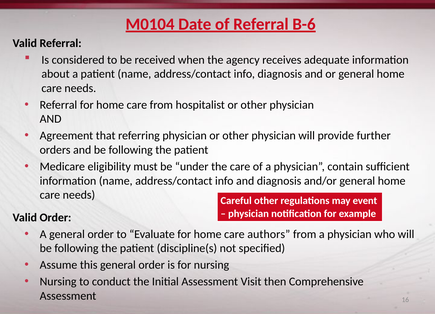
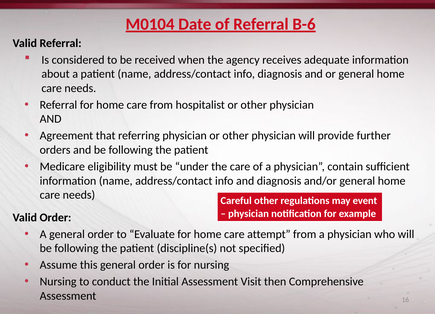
authors: authors -> attempt (269, 234)
